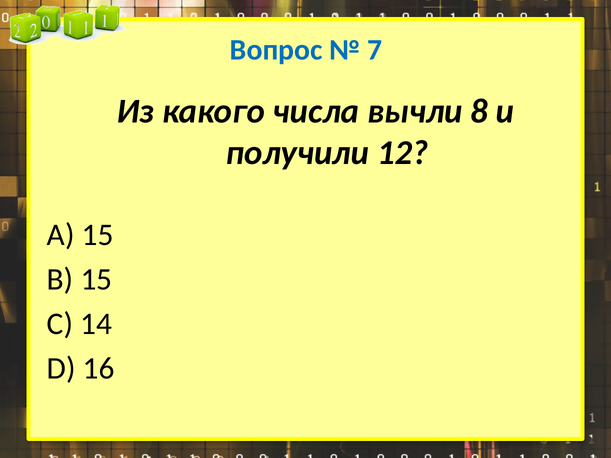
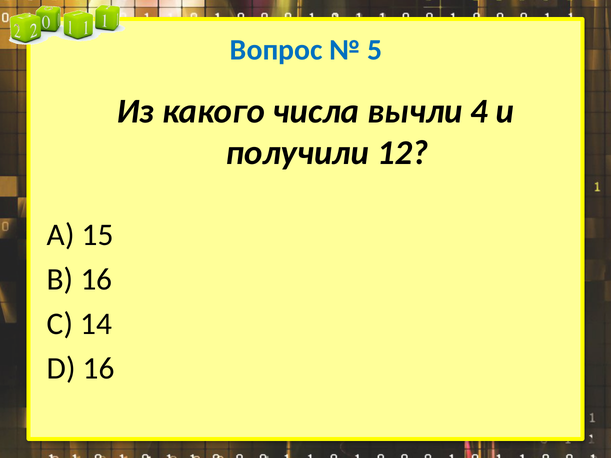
7: 7 -> 5 (375, 50)
8: 8 -> 4 (479, 111)
В 15: 15 -> 16 (96, 280)
